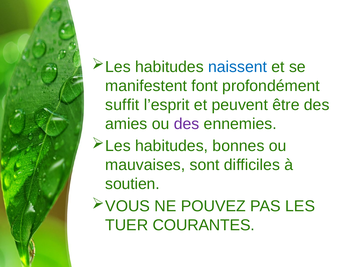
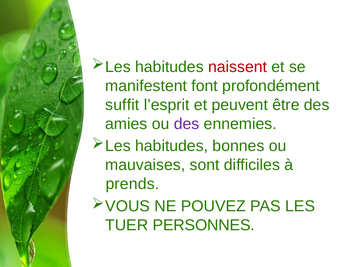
naissent colour: blue -> red (238, 67)
soutien: soutien -> prends (132, 184)
COURANTES: COURANTES -> PERSONNES (204, 225)
